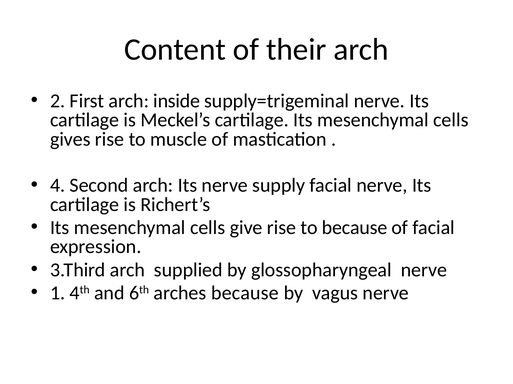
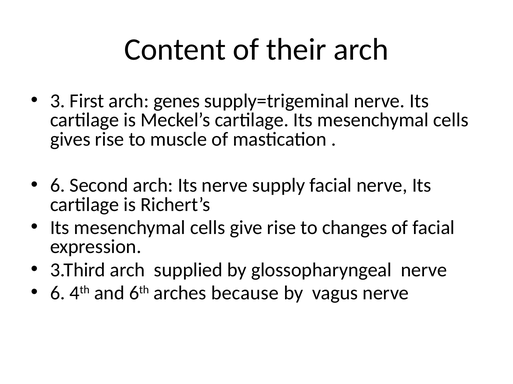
2: 2 -> 3 (58, 101)
inside: inside -> genes (177, 101)
4: 4 -> 6 (58, 186)
to because: because -> changes (355, 228)
1: 1 -> 6 (58, 294)
